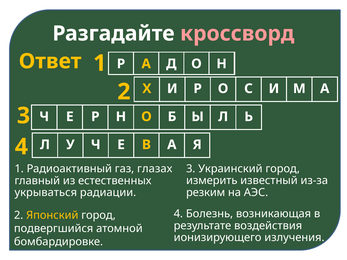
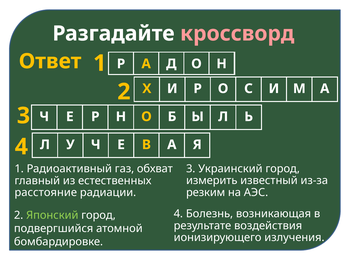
глазах: глазах -> обхват (155, 169)
укрываться: укрываться -> расстояние (46, 193)
Японский colour: yellow -> light green (52, 215)
